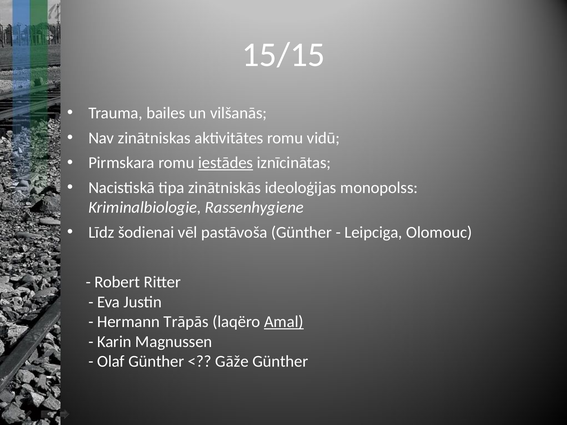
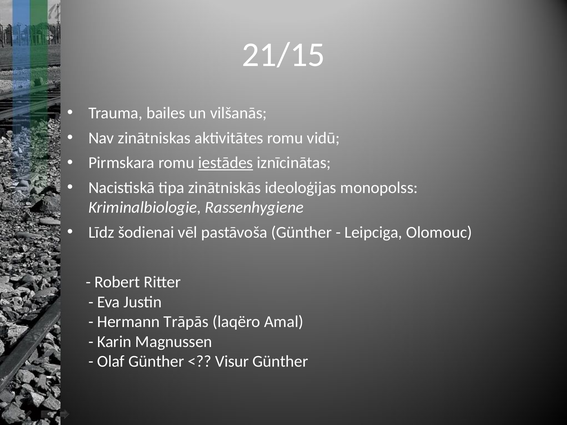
15/15: 15/15 -> 21/15 (283, 55)
Amal underline: present -> none (284, 322)
Gāže: Gāže -> Visur (232, 362)
